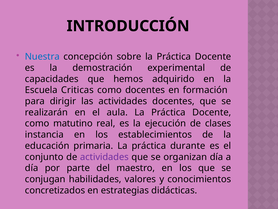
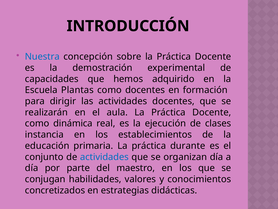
Criticas: Criticas -> Plantas (77, 90)
matutino: matutino -> dinámica (73, 123)
actividades colour: purple -> blue (104, 157)
